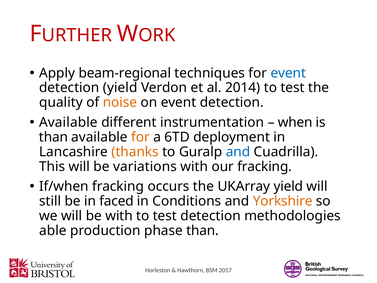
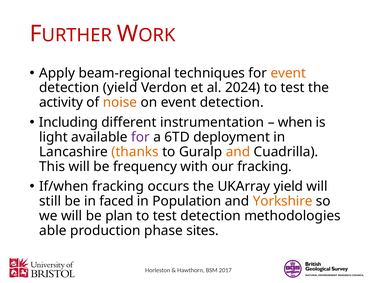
event colour: blue -> orange (288, 73)
2014: 2014 -> 2024 (243, 88)
quality: quality -> activity (61, 102)
Available: Available -> Including (68, 122)
than: than -> light (53, 137)
for colour: orange -> purple (140, 137)
and colour: blue -> orange (238, 152)
variations: variations -> frequency (145, 166)
Conditions: Conditions -> Population (187, 201)
be with: with -> plan (119, 216)
phase than: than -> sites (202, 230)
